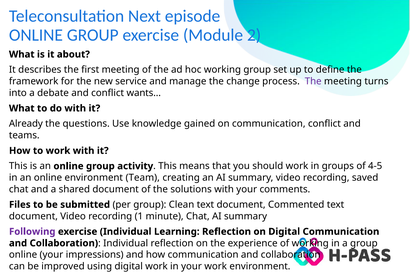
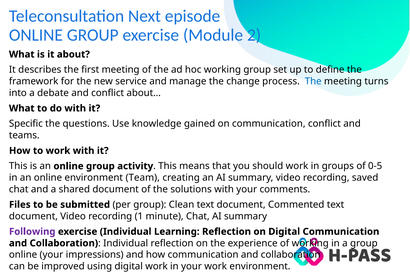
The colour: purple -> blue (313, 81)
wants…: wants… -> about… (144, 93)
Already: Already -> Specific (26, 124)
4-5: 4-5 -> 0-5 (375, 166)
